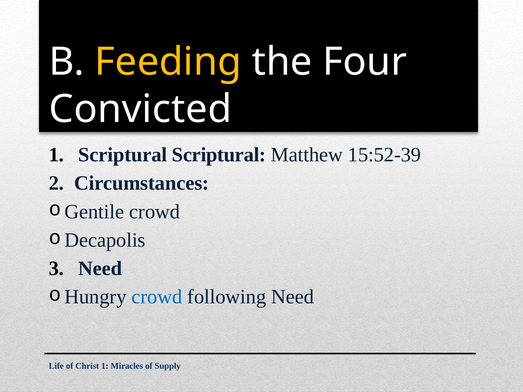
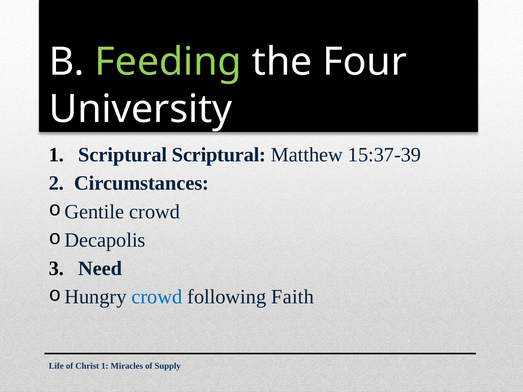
Feeding colour: yellow -> light green (168, 62)
Convicted: Convicted -> University (140, 109)
15:52-39: 15:52-39 -> 15:37-39 (385, 155)
following Need: Need -> Faith (293, 297)
